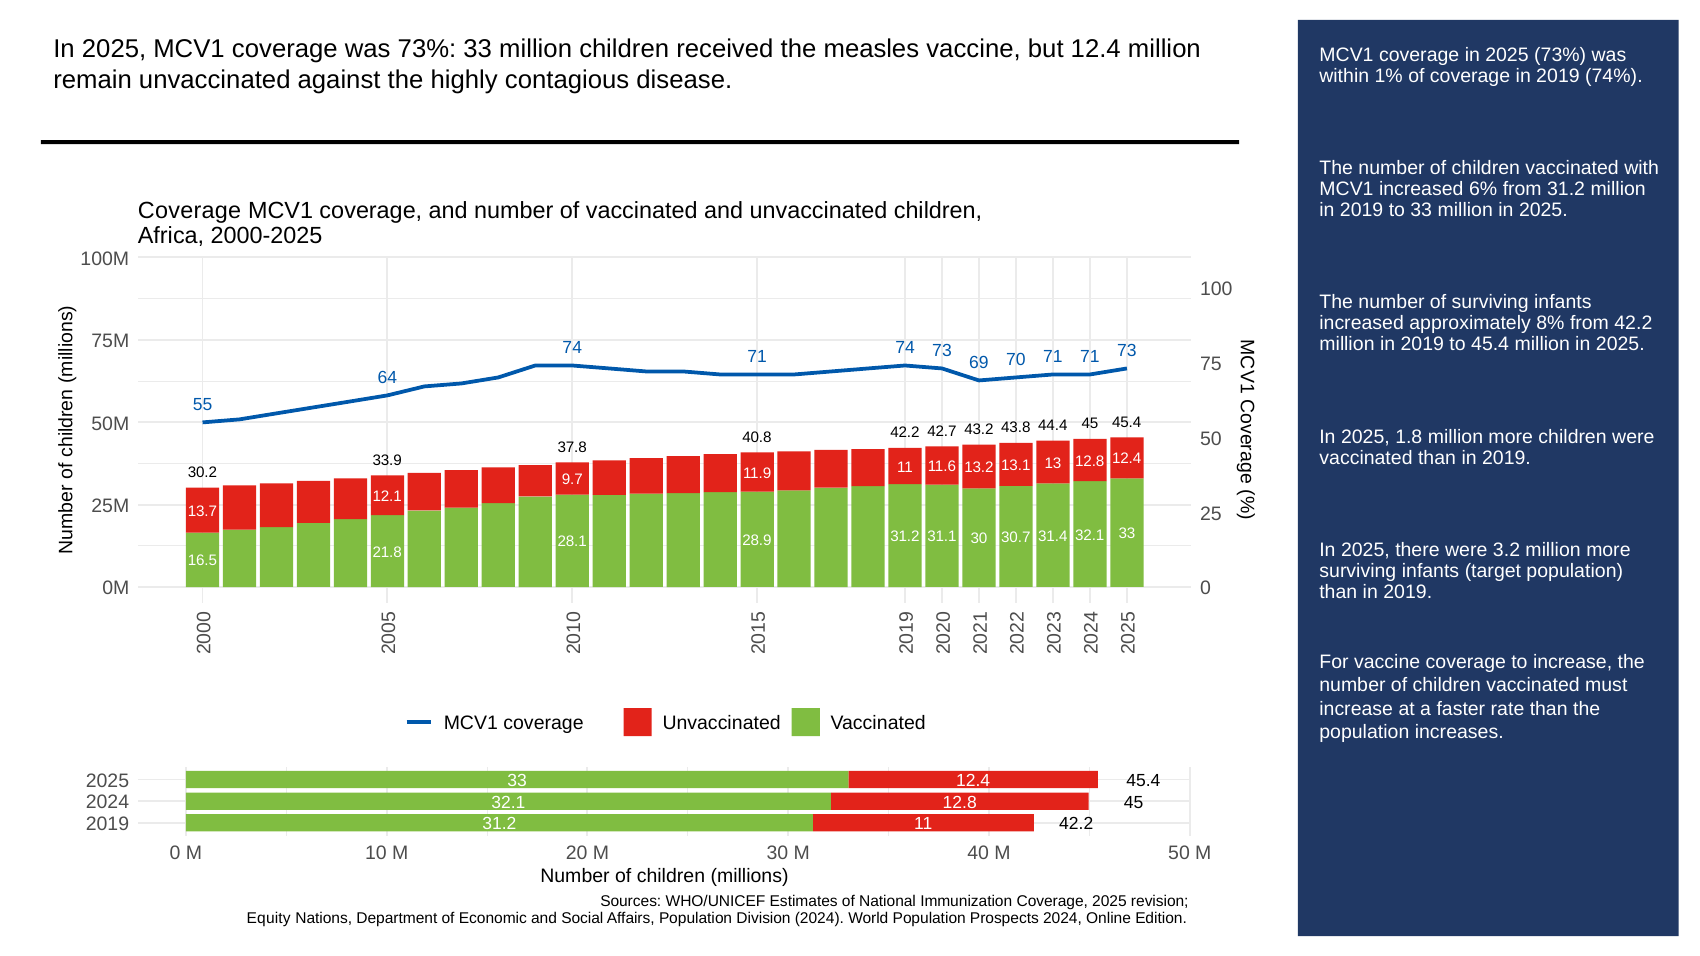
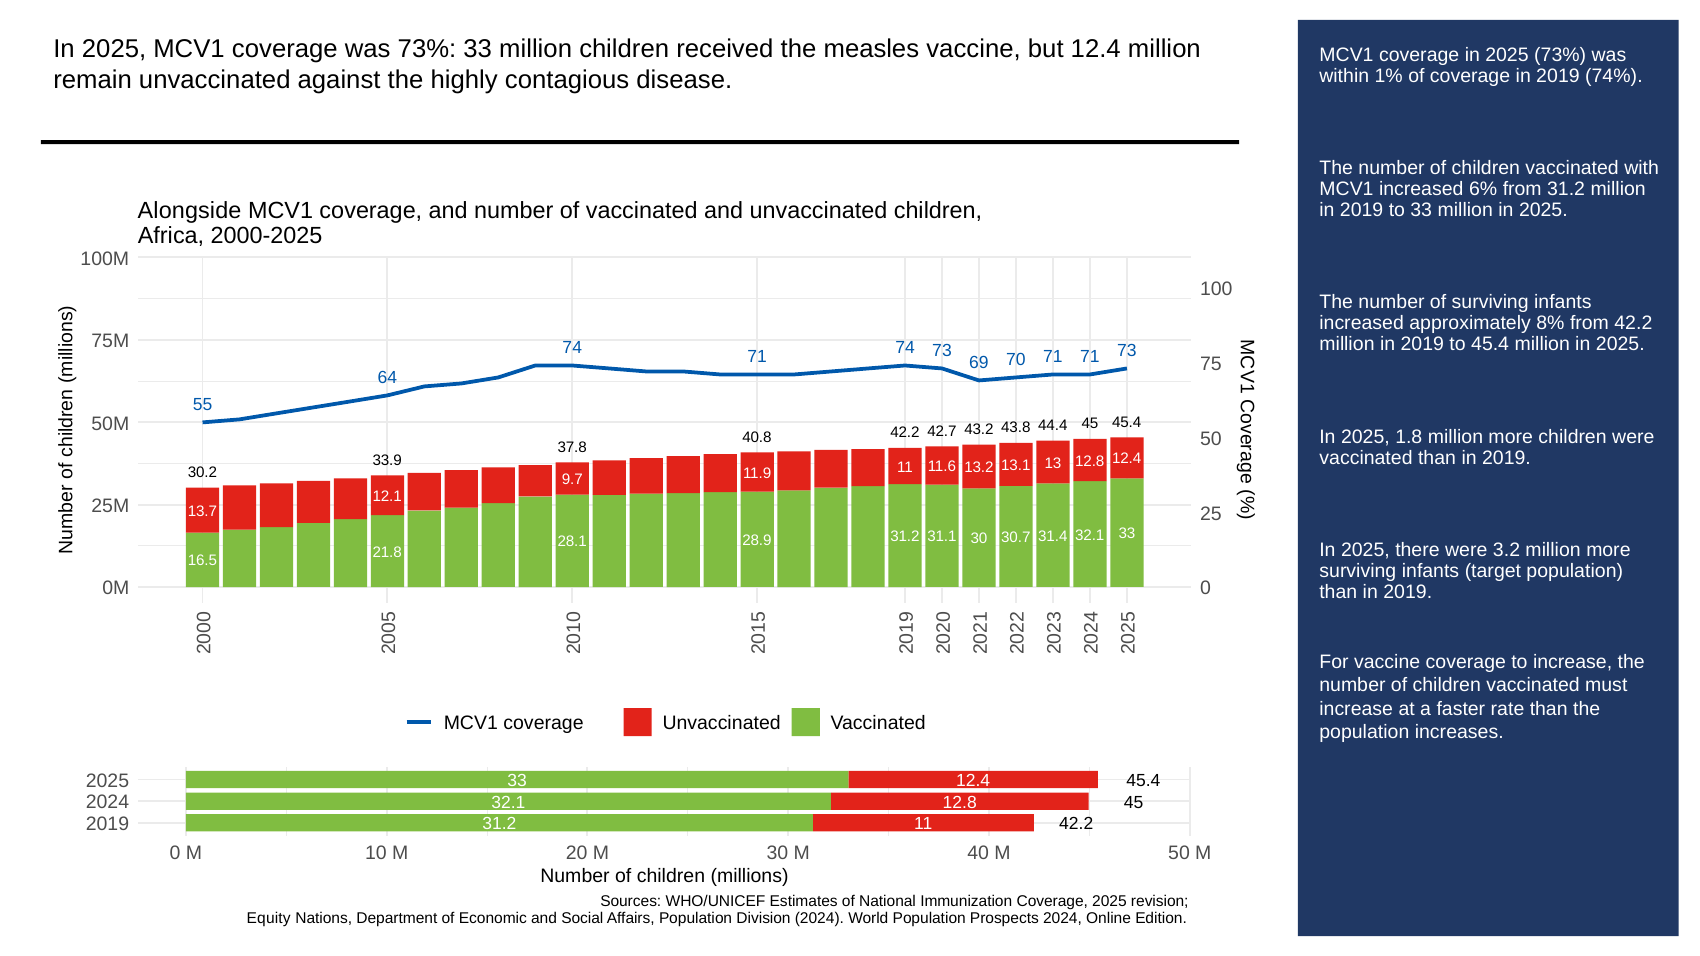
Coverage: Coverage -> Alongside (190, 210)
